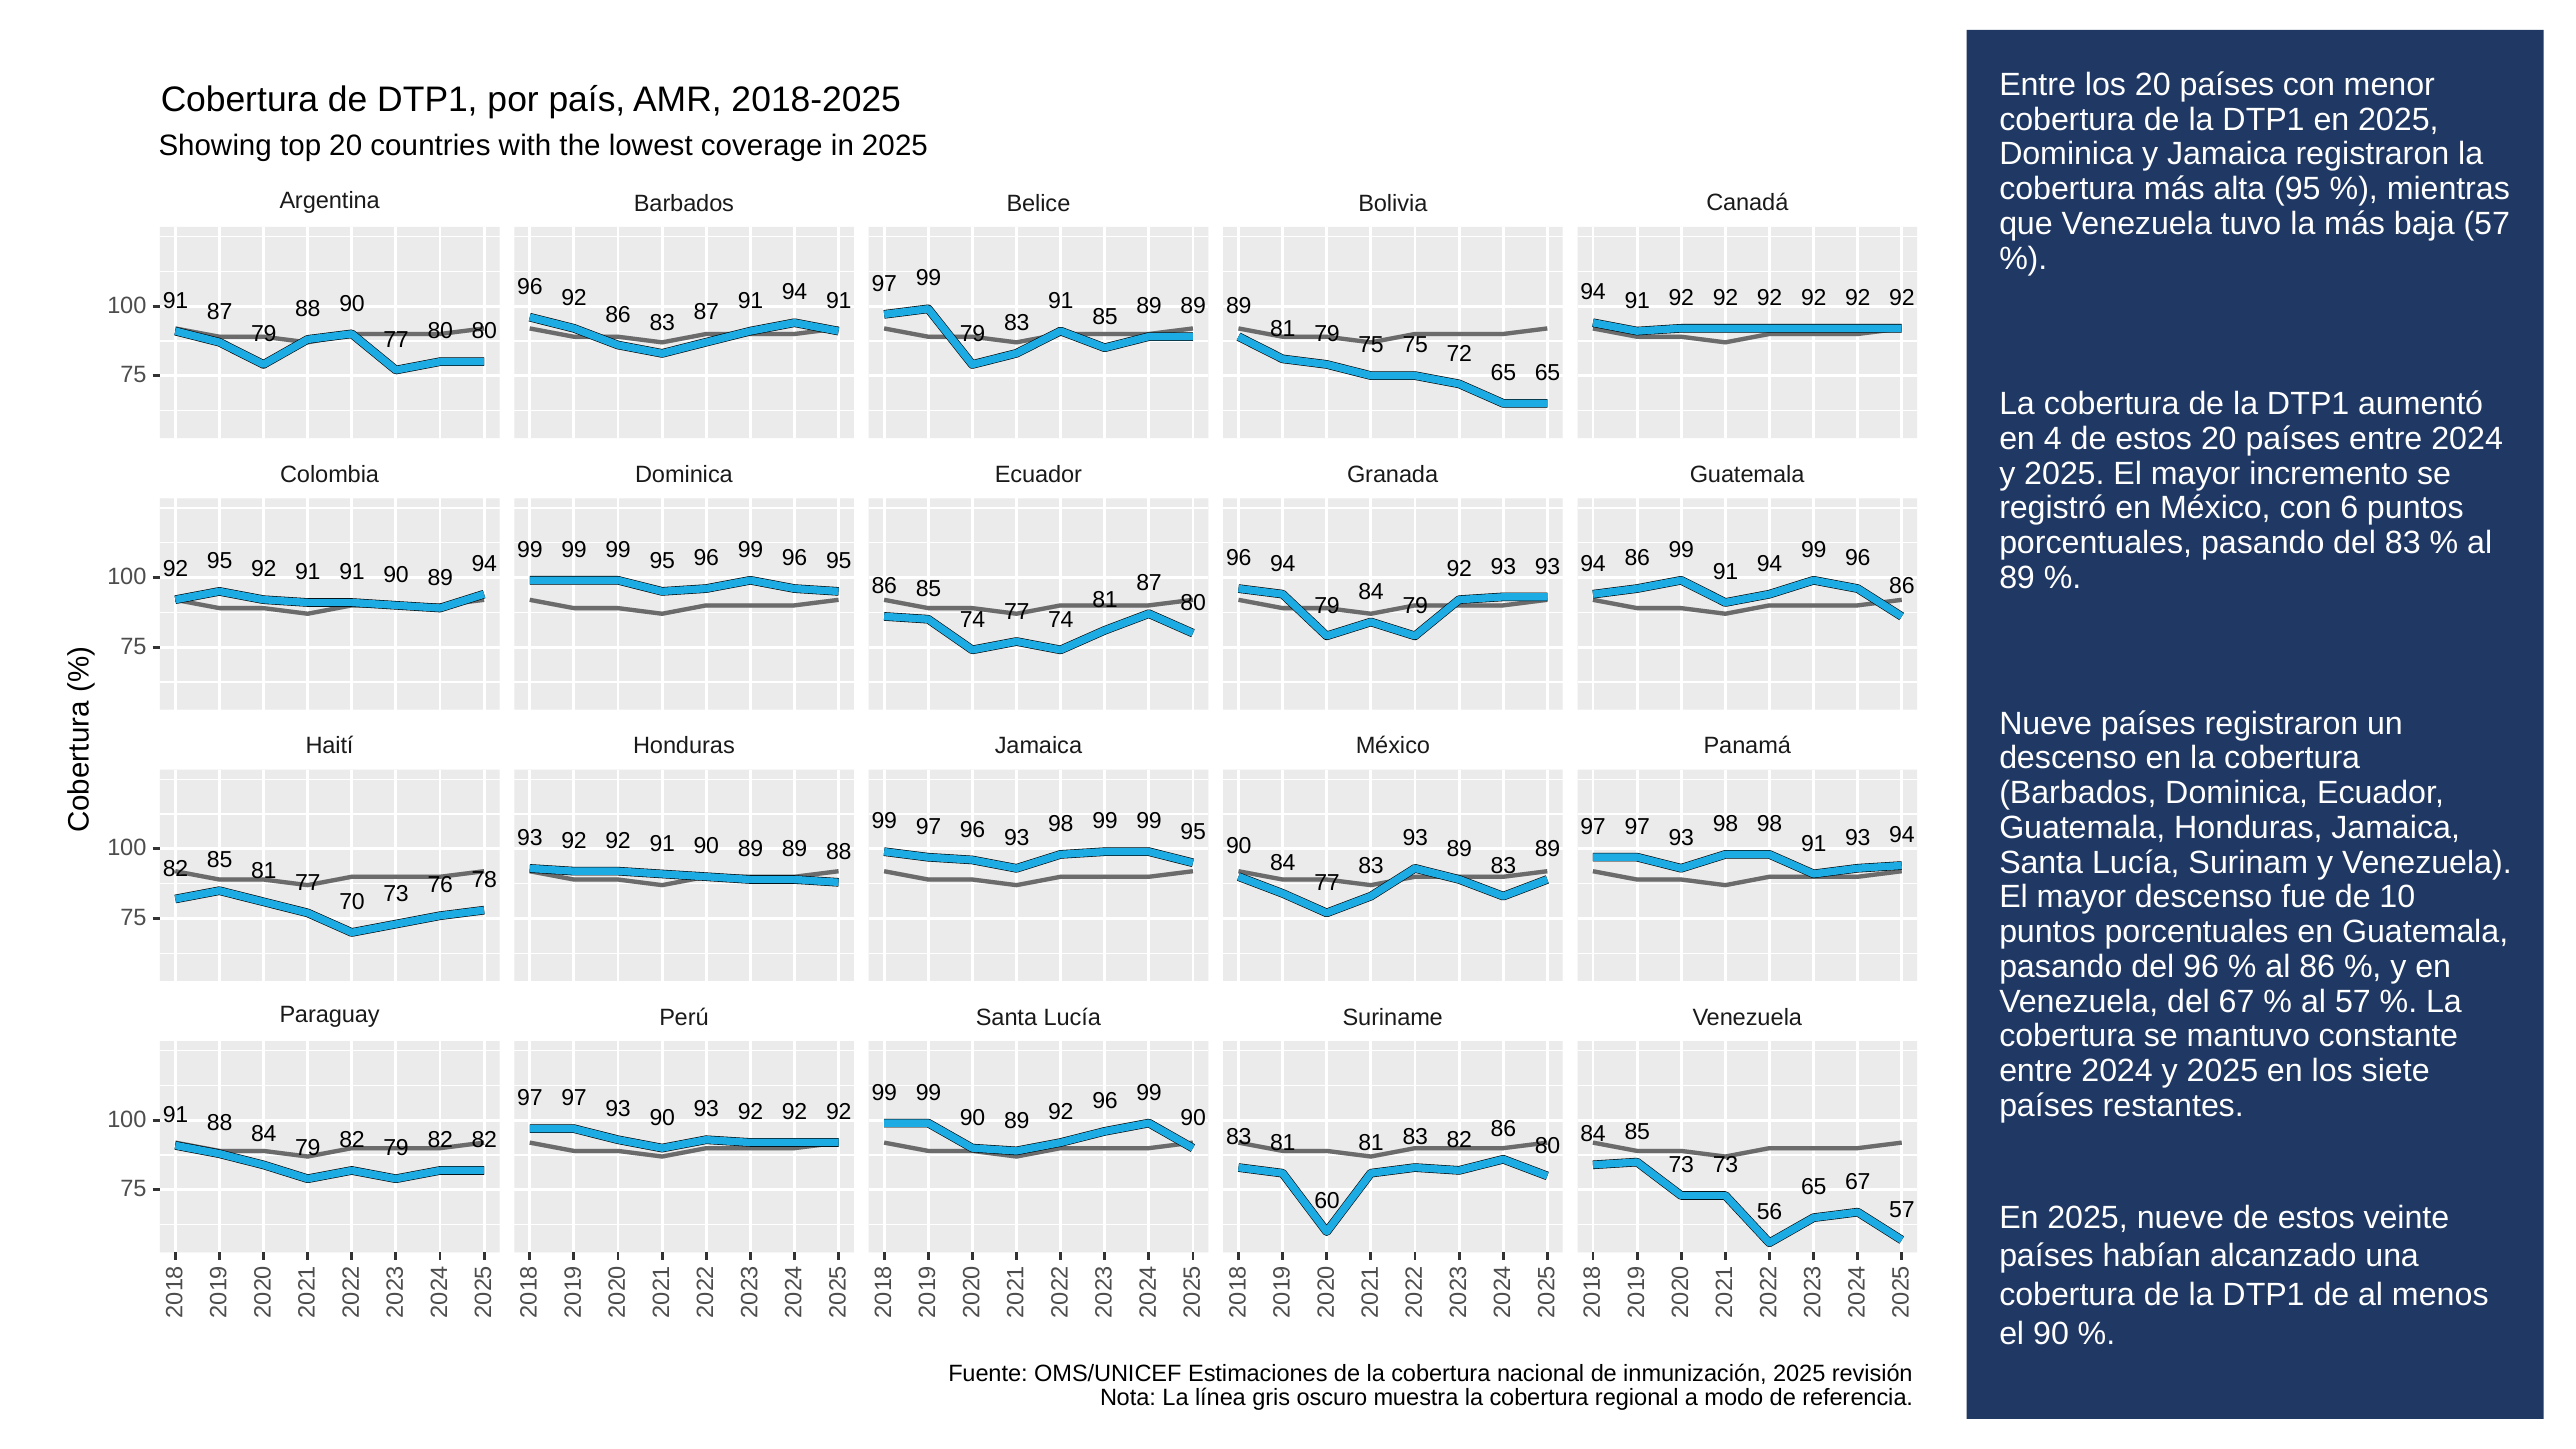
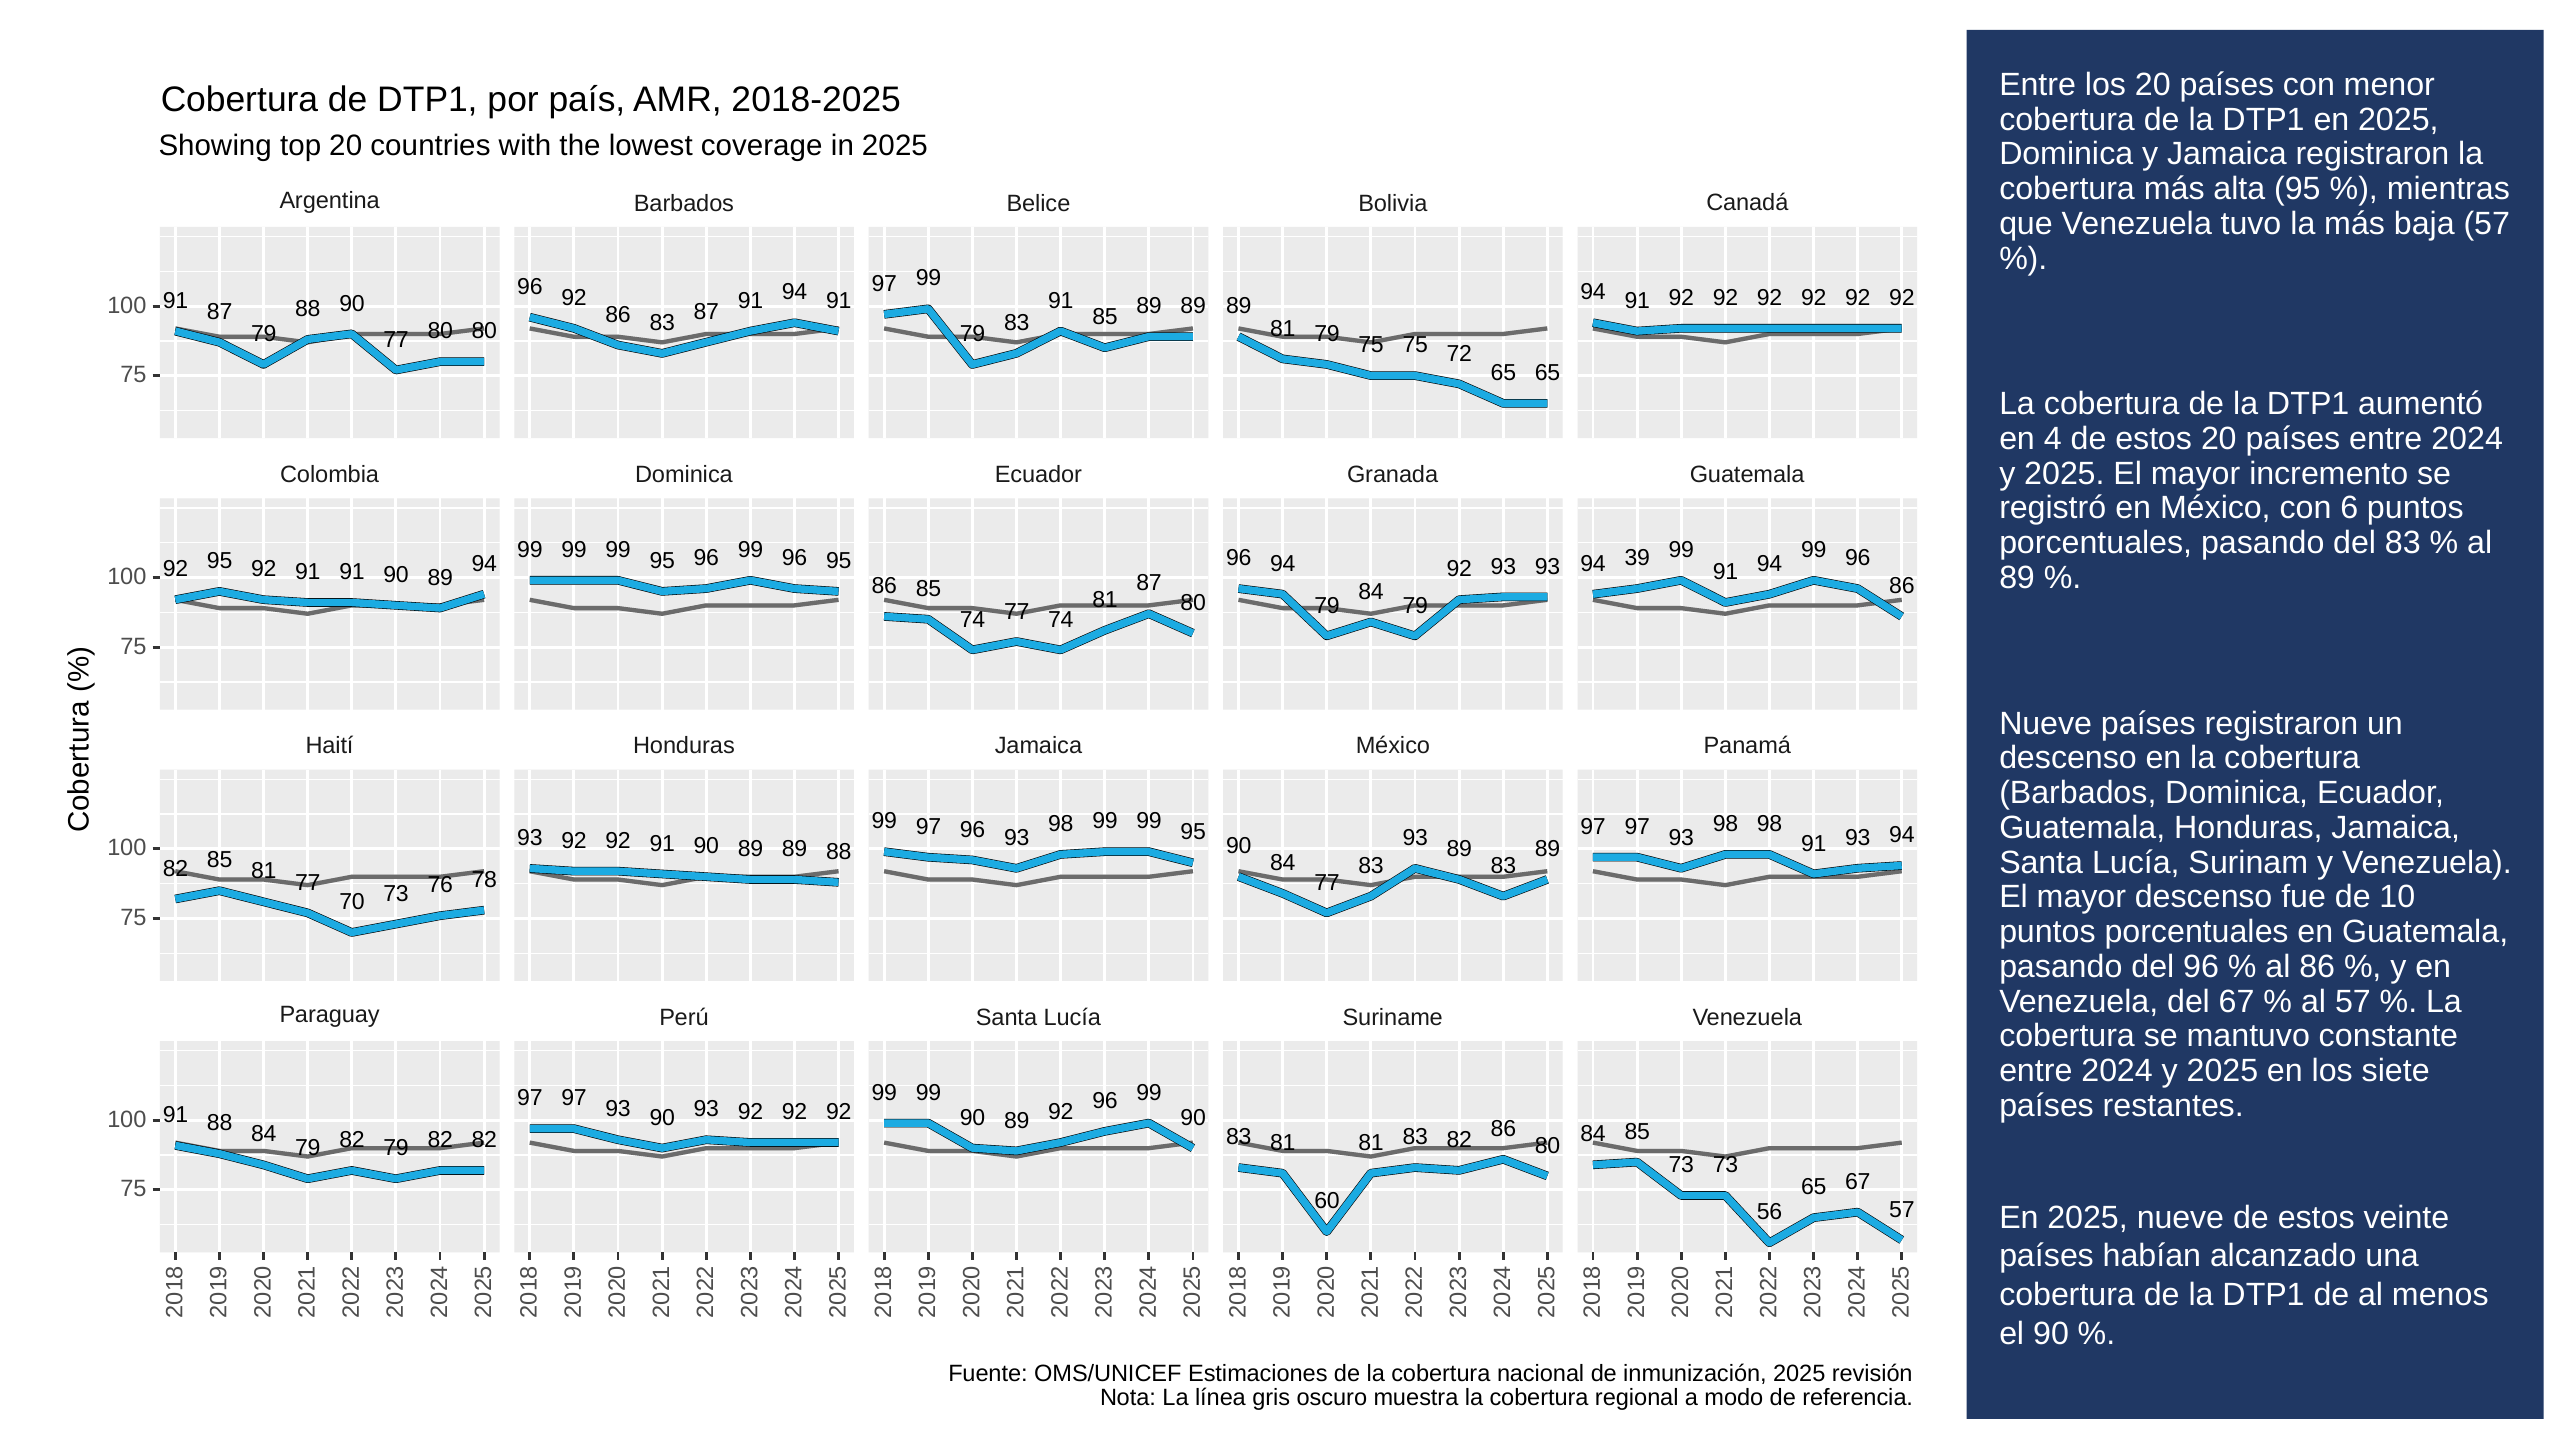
94 86: 86 -> 39 (1637, 558)
